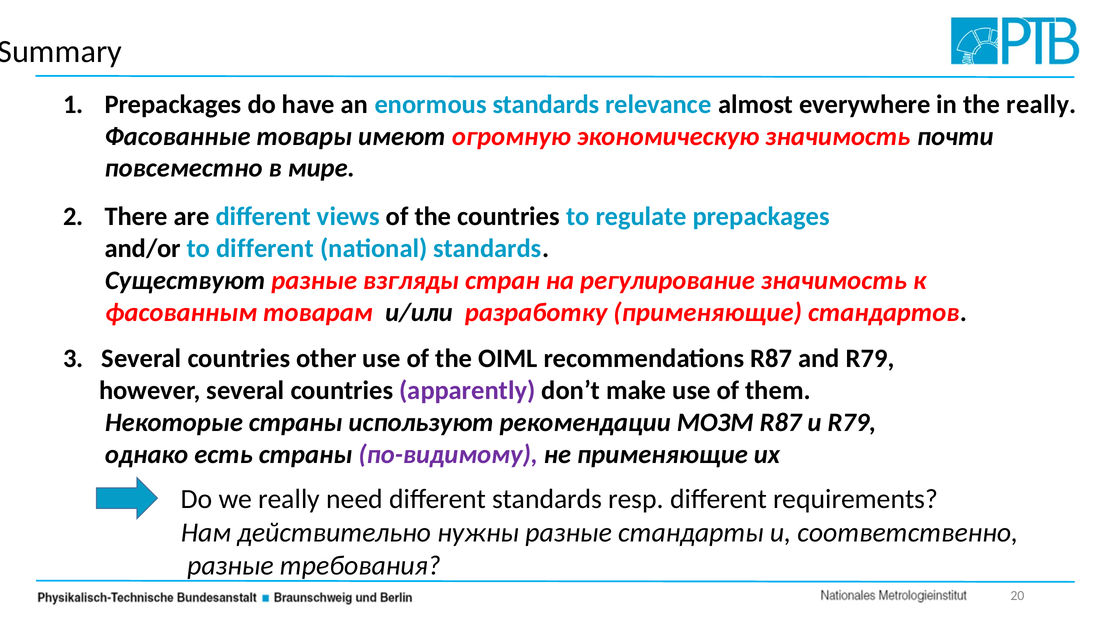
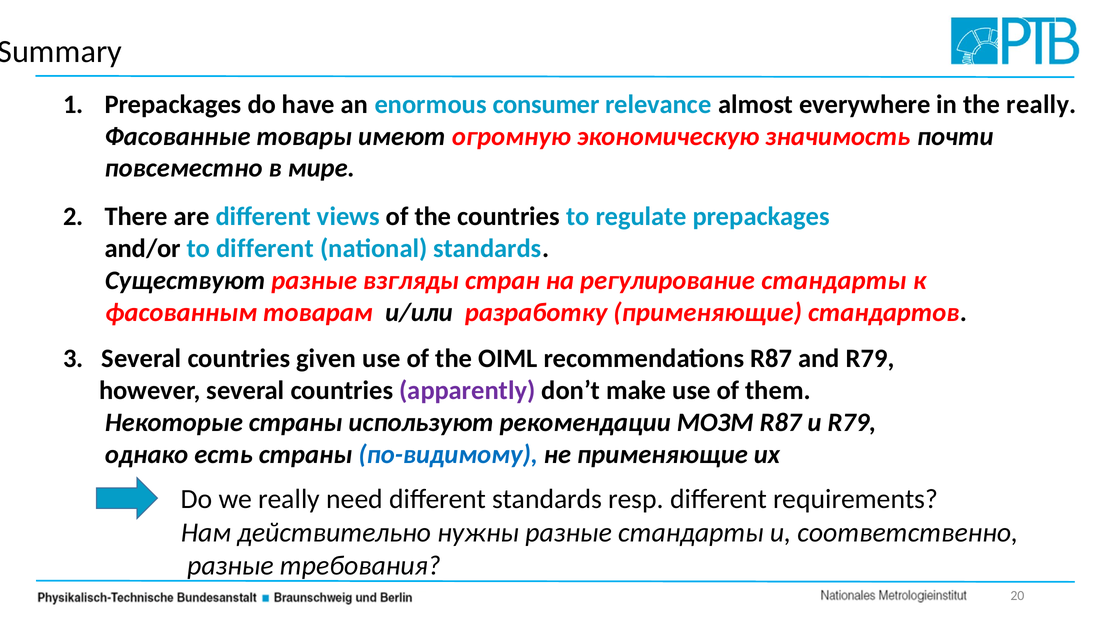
enormous standards: standards -> consumer (546, 104)
регулирование значимость: значимость -> стандарты (834, 280)
other: other -> given (326, 359)
по-видимому colour: purple -> blue (448, 454)
